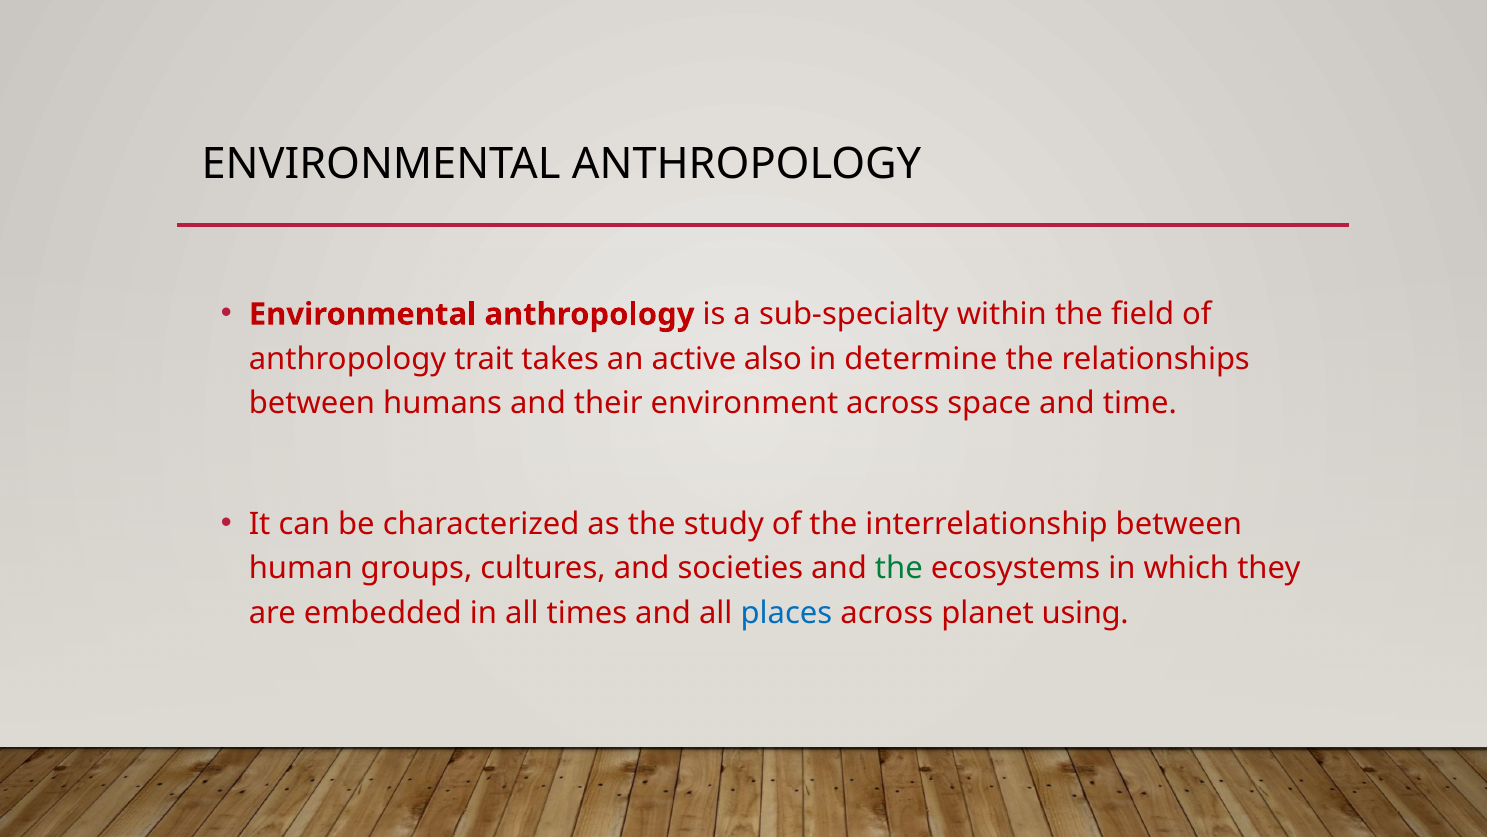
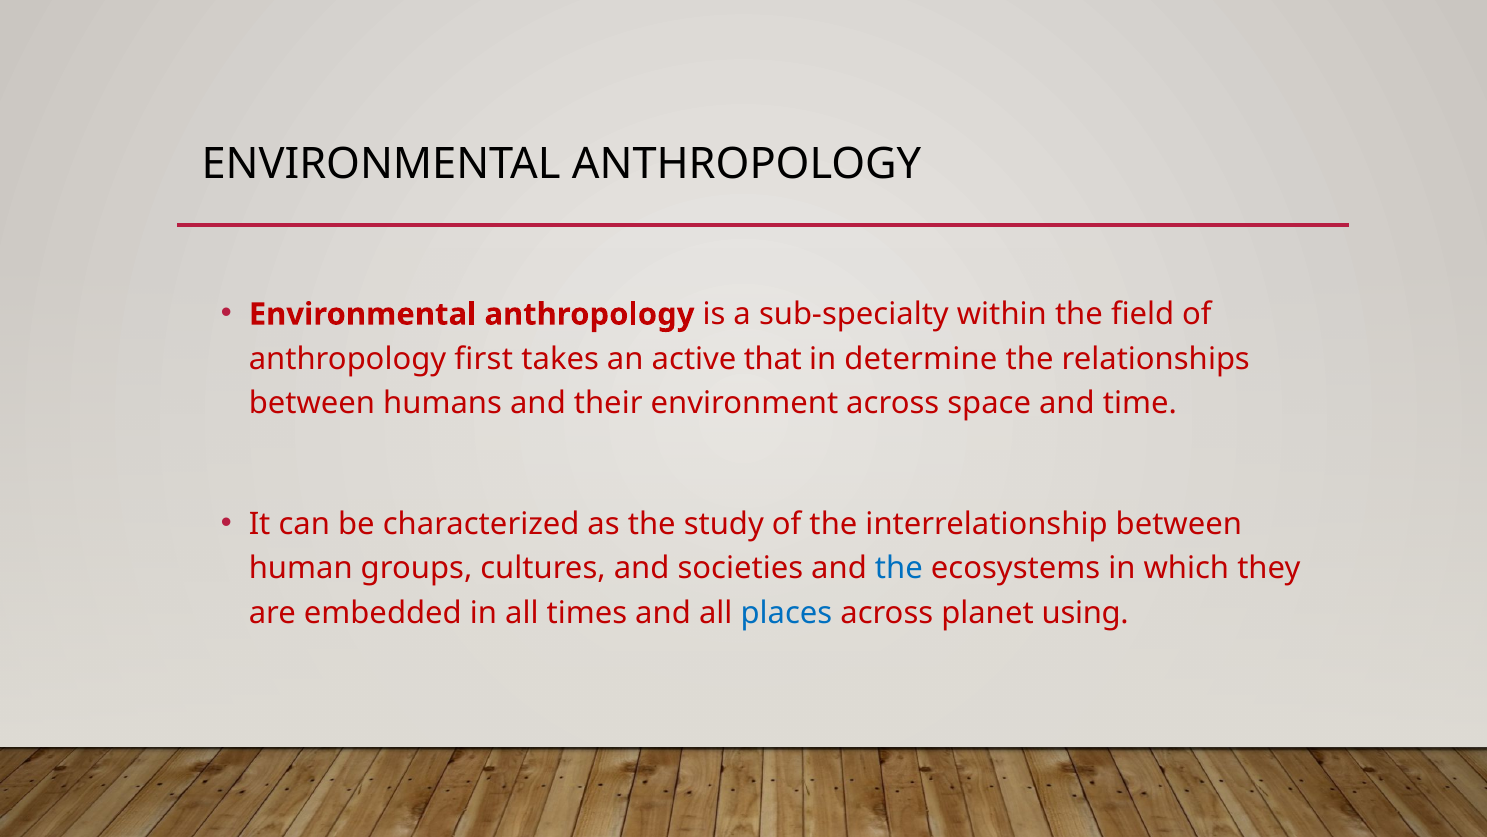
trait: trait -> first (484, 359)
also: also -> that (773, 359)
the colour: green -> blue (899, 568)
